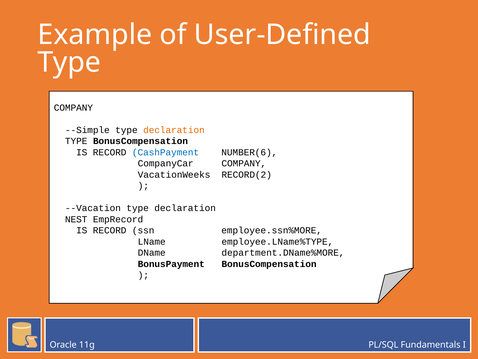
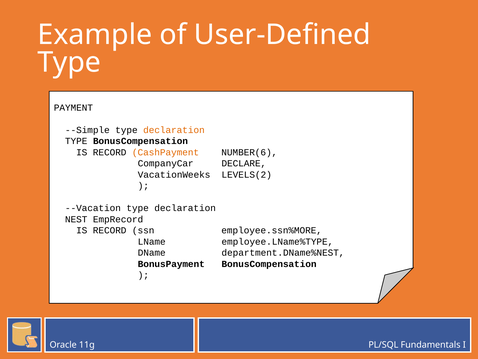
COMPANY: COMPANY -> PAYMENT (73, 107)
CashPayment colour: blue -> orange (166, 152)
CompanyCar COMPANY: COMPANY -> DECLARE (244, 163)
RECORD(2: RECORD(2 -> LEVELS(2 (247, 174)
department.DName%MORE: department.DName%MORE -> department.DName%NEST (283, 253)
